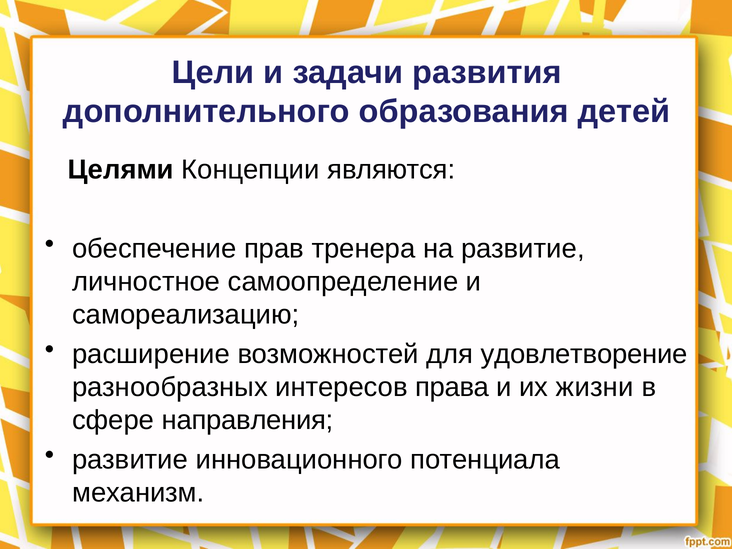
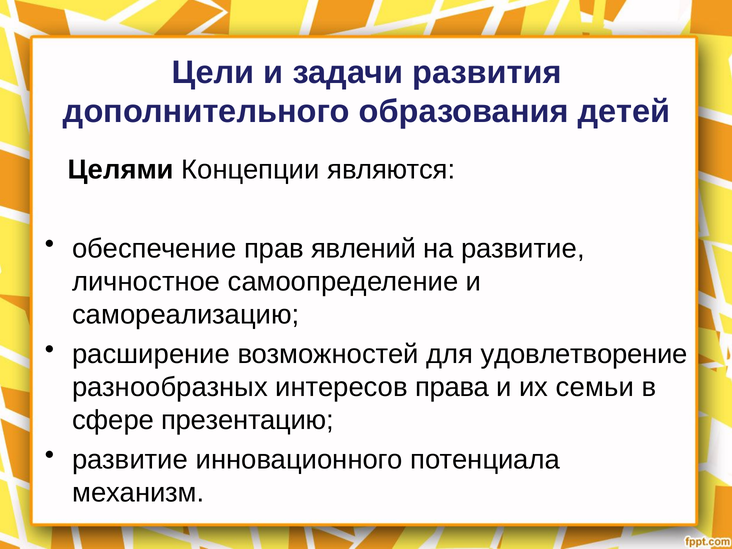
тренера: тренера -> явлений (364, 249)
жизни: жизни -> семьи (595, 387)
направления: направления -> презентацию (248, 420)
